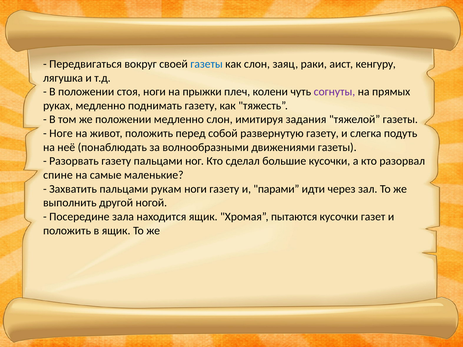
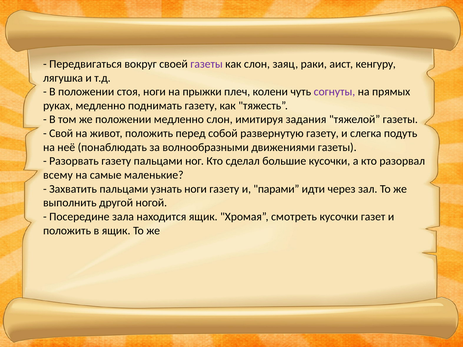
газеты colour: blue -> purple (207, 64)
Ноге: Ноге -> Свой (61, 133)
спине: спине -> всему (58, 175)
рукам: рукам -> узнать (166, 189)
пытаются: пытаются -> смотреть (294, 217)
